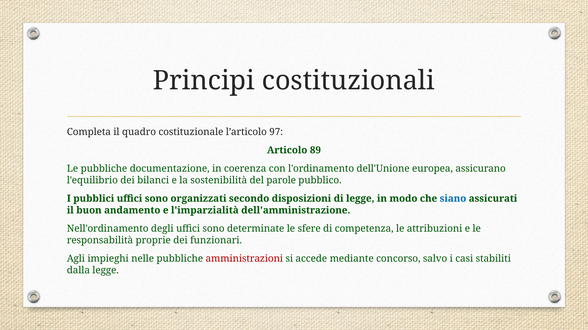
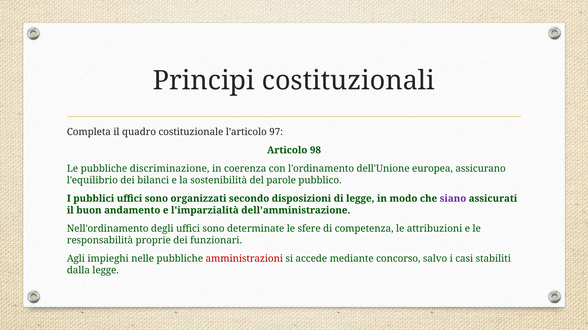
89: 89 -> 98 (315, 150)
documentazione: documentazione -> discriminazione (170, 169)
siano colour: blue -> purple (453, 199)
